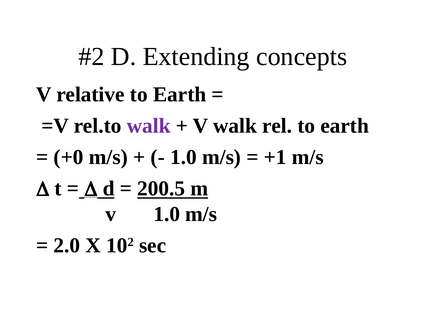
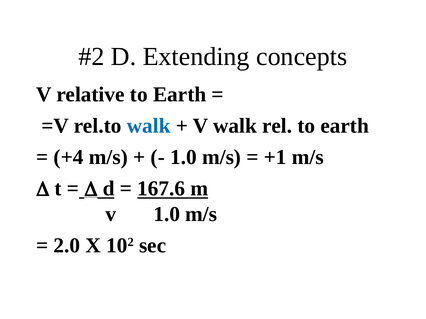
walk colour: purple -> blue (149, 126)
+0: +0 -> +4 (69, 157)
200.5: 200.5 -> 167.6 (161, 189)
